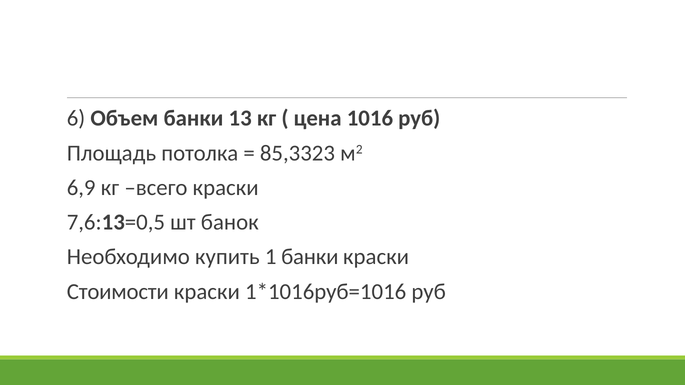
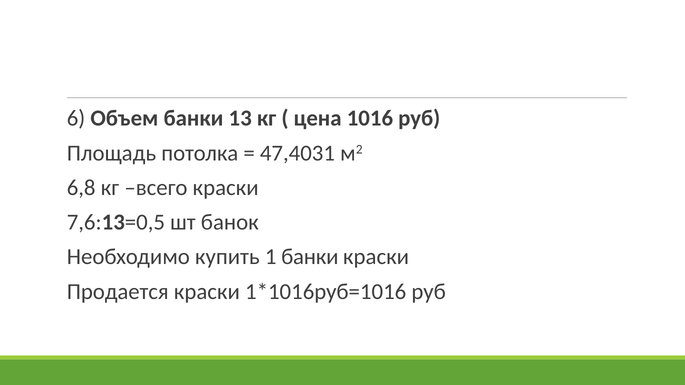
85,3323: 85,3323 -> 47,4031 (297, 153)
6,9: 6,9 -> 6,8 (81, 188)
Стоимости: Стоимости -> Продается (118, 292)
